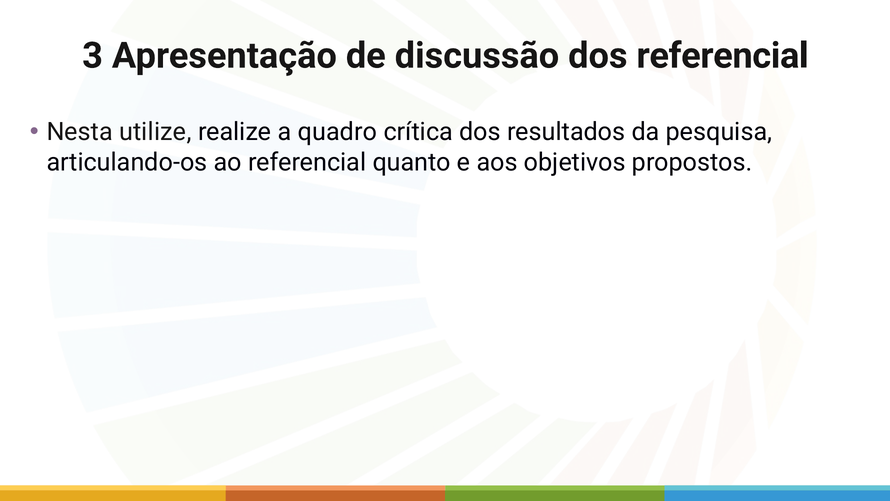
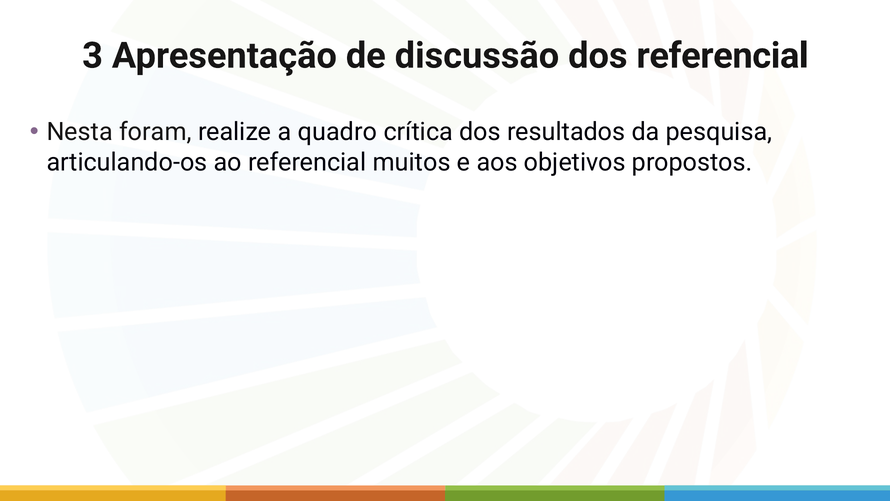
utilize: utilize -> foram (155, 132)
quanto: quanto -> muitos (412, 162)
